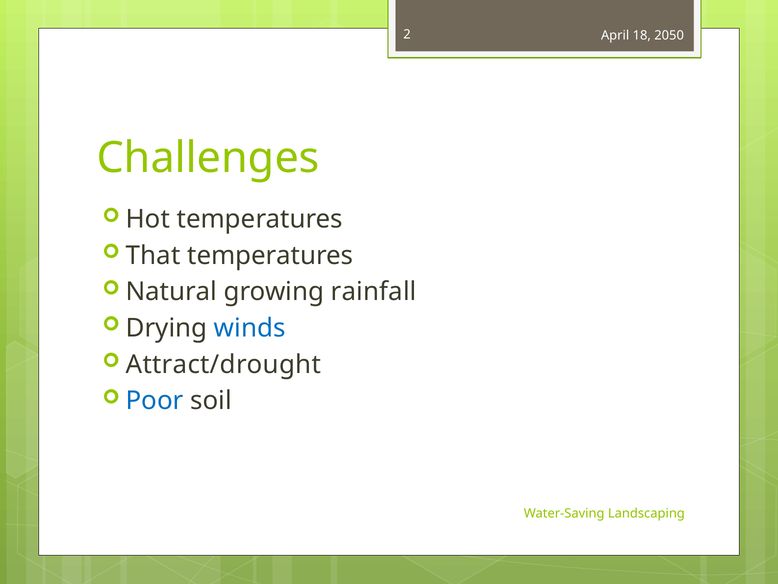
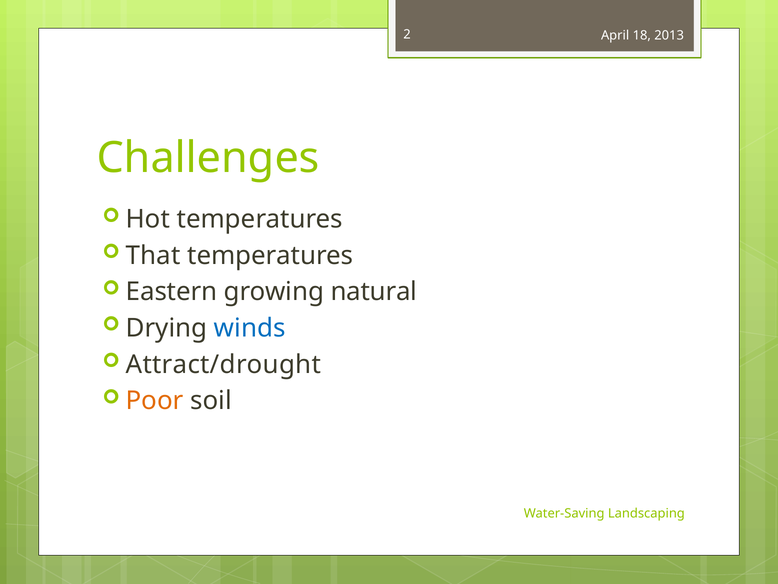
2050: 2050 -> 2013 (669, 36)
Natural: Natural -> Eastern (171, 292)
rainfall: rainfall -> natural (374, 292)
Poor colour: blue -> orange (155, 400)
